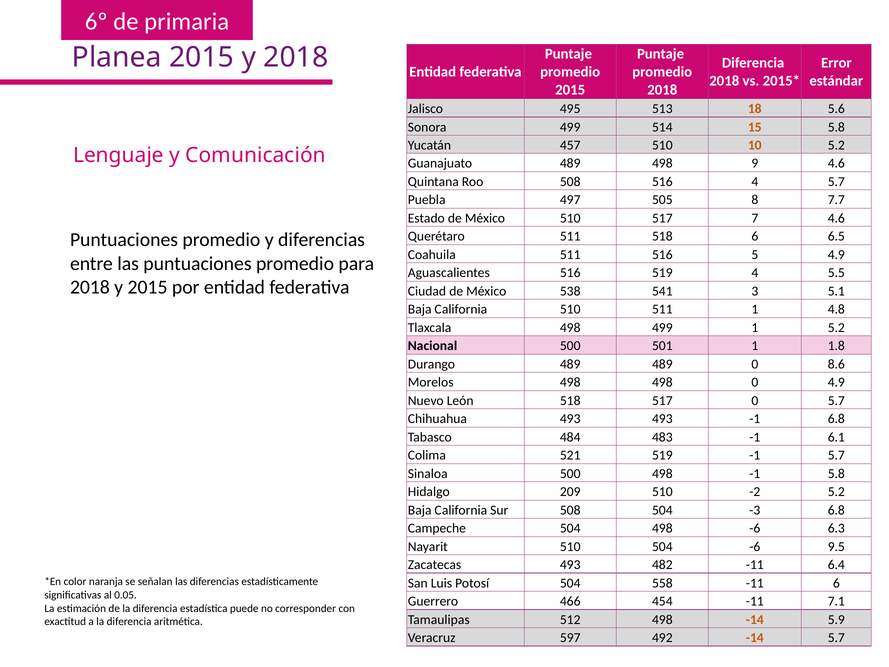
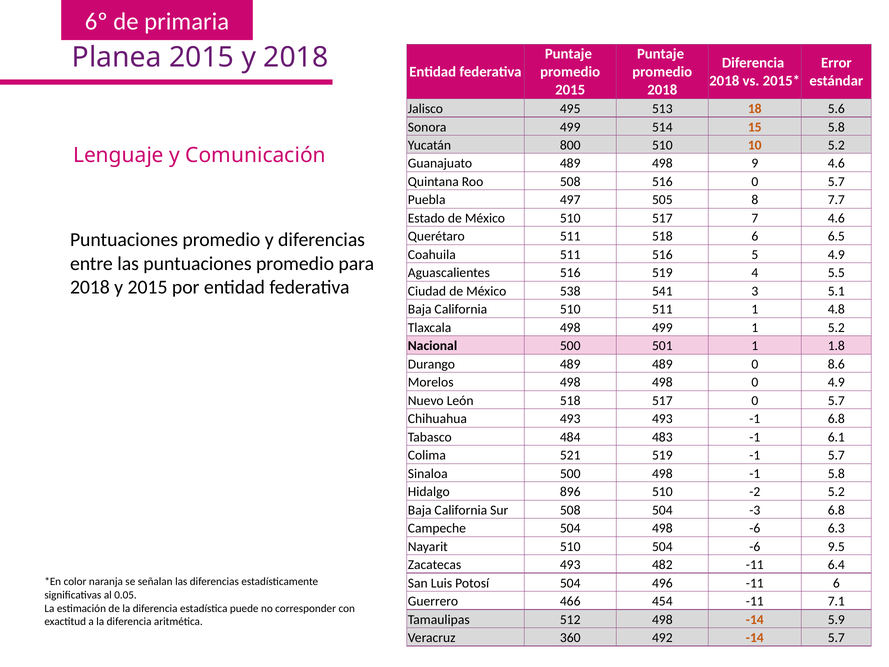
457: 457 -> 800 (570, 145)
516 4: 4 -> 0 (755, 182)
209: 209 -> 896 (570, 492)
558: 558 -> 496 (662, 583)
597: 597 -> 360 (570, 638)
